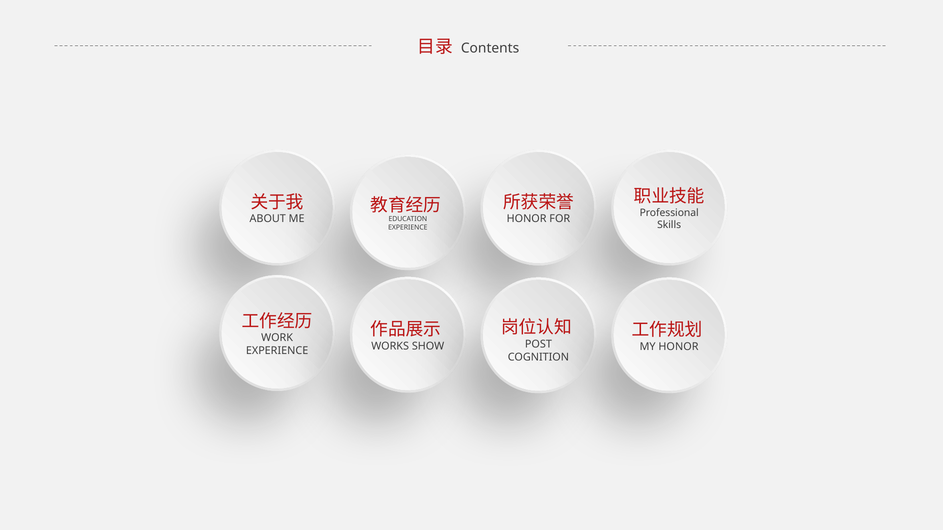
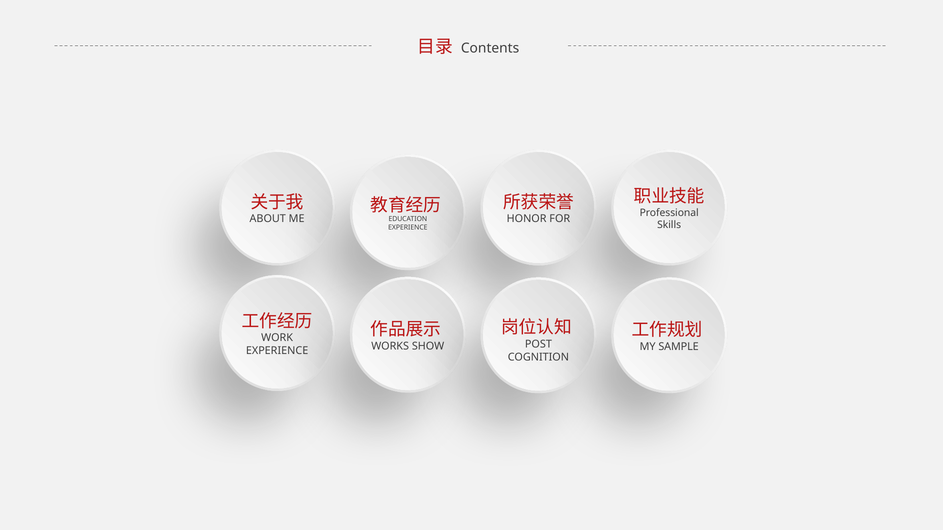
HONOR: HONOR -> SAMPLE (679, 347)
